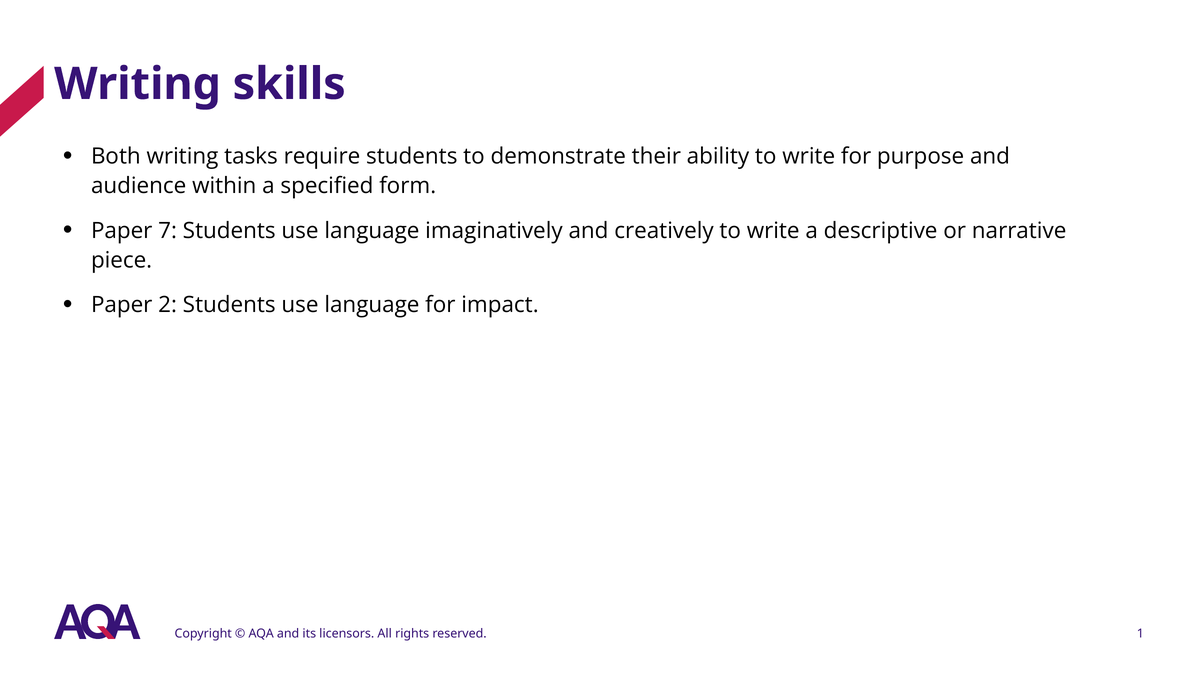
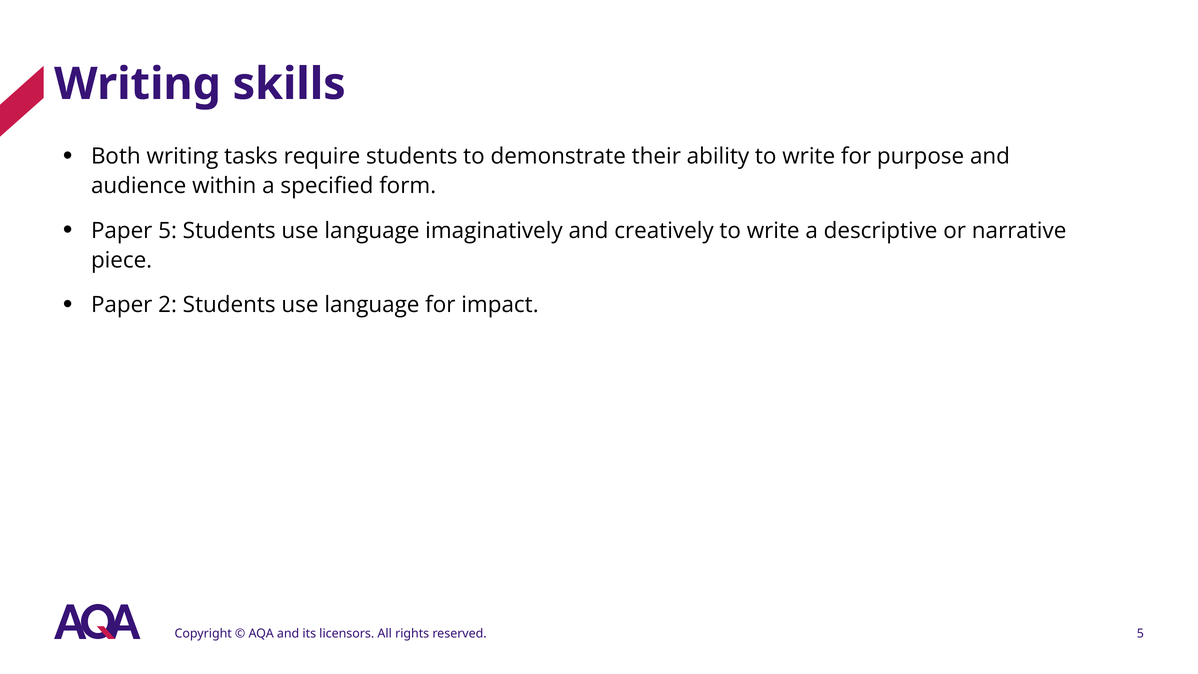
Paper 7: 7 -> 5 (168, 231)
reserved 1: 1 -> 5 (1140, 634)
